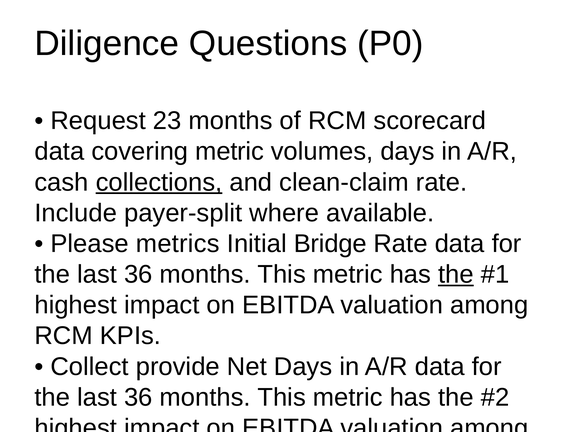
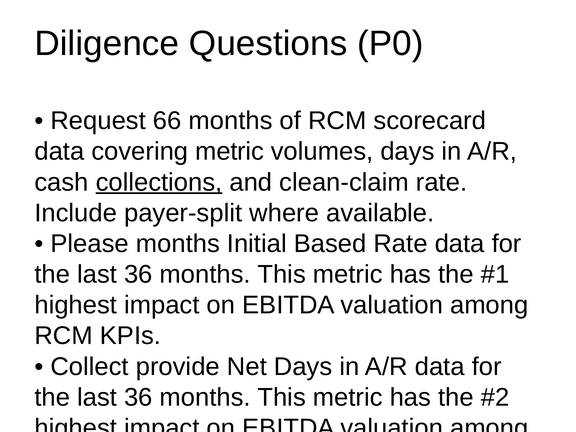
23: 23 -> 66 (167, 121)
Please metrics: metrics -> months (178, 244)
Bridge: Bridge -> Based (330, 244)
the underline: present -> none (456, 274)
